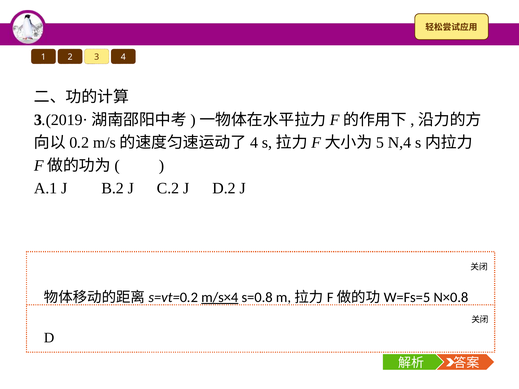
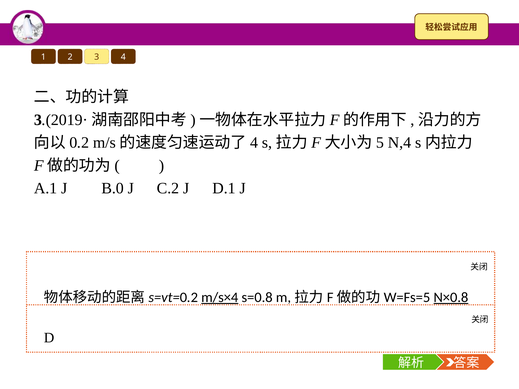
B.2: B.2 -> B.0 (113, 188)
D.2: D.2 -> D.1 (224, 188)
N×0.8 underline: none -> present (451, 298)
